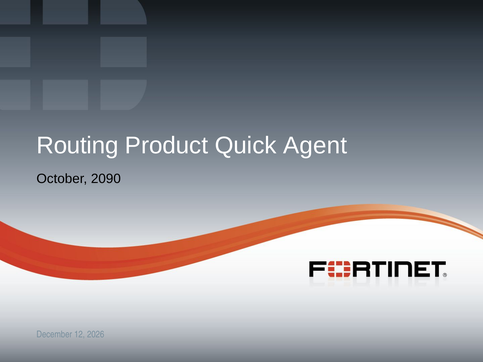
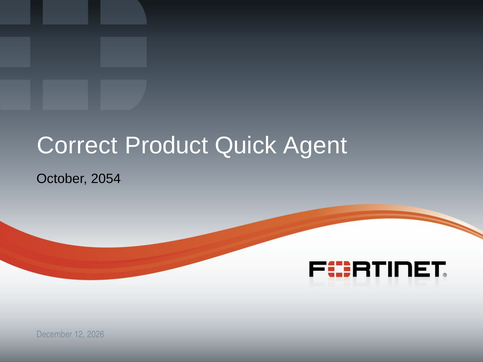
Routing: Routing -> Correct (77, 146)
2090: 2090 -> 2054 (106, 179)
